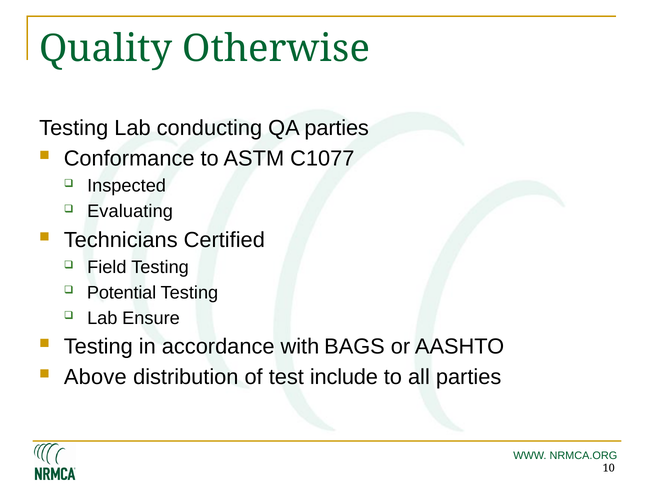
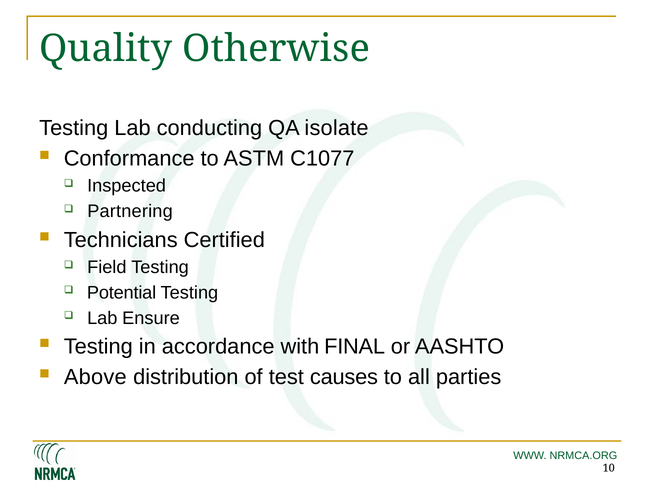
QA parties: parties -> isolate (337, 128)
Evaluating: Evaluating -> Partnering (130, 212)
BAGS: BAGS -> FINAL (355, 347)
include: include -> causes (344, 377)
